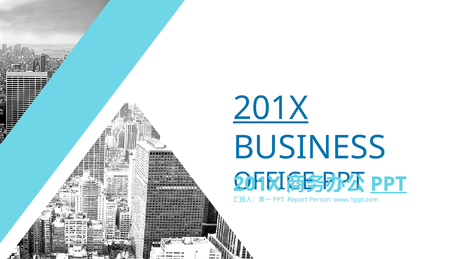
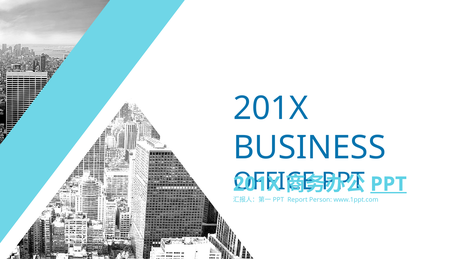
201X underline: present -> none (271, 108)
